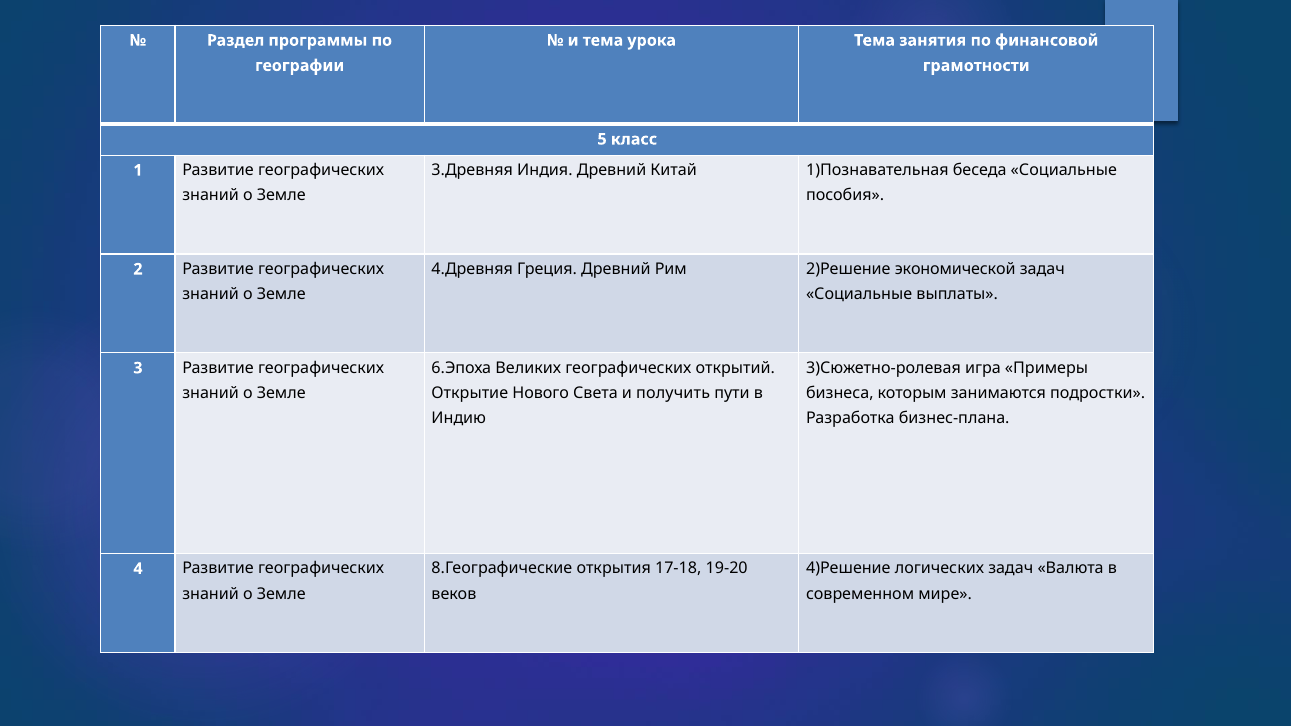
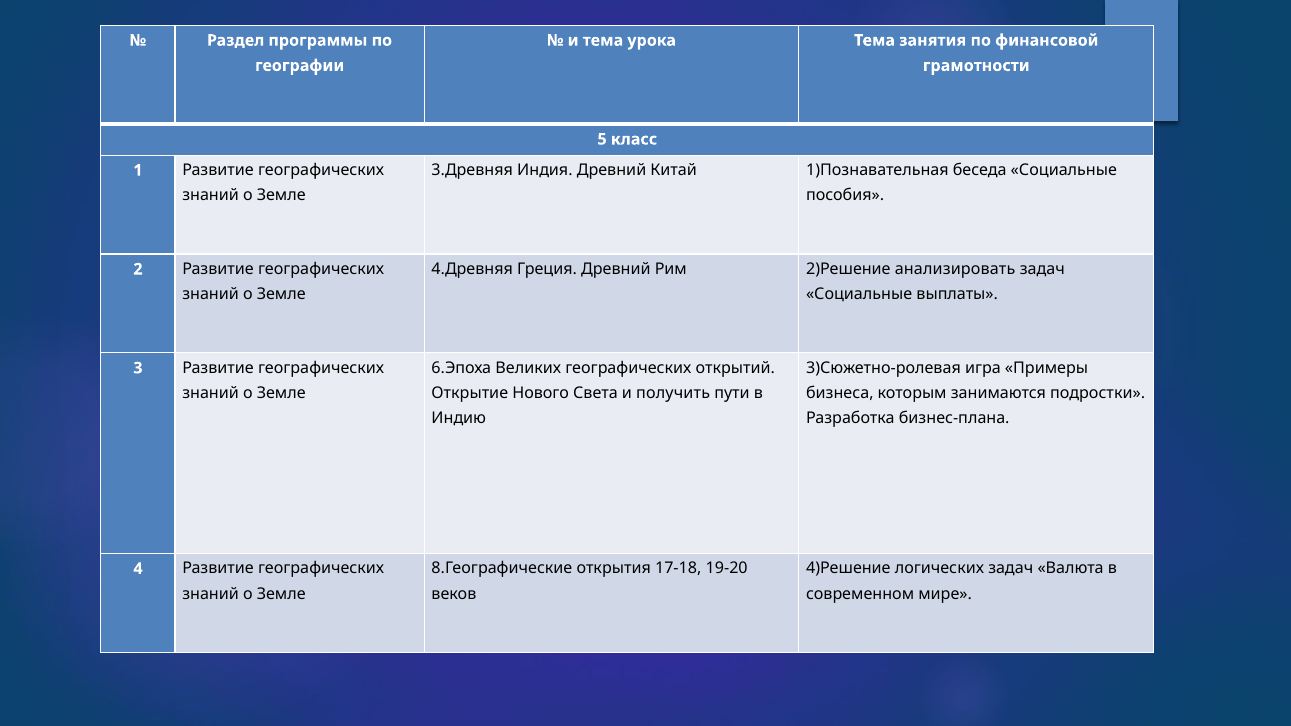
экономической: экономической -> анализировать (955, 269)
